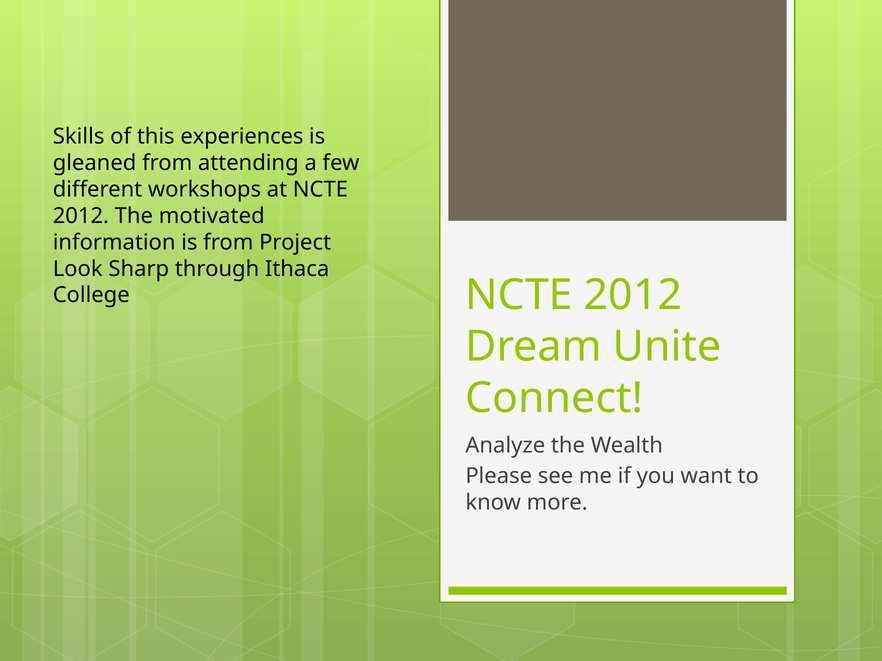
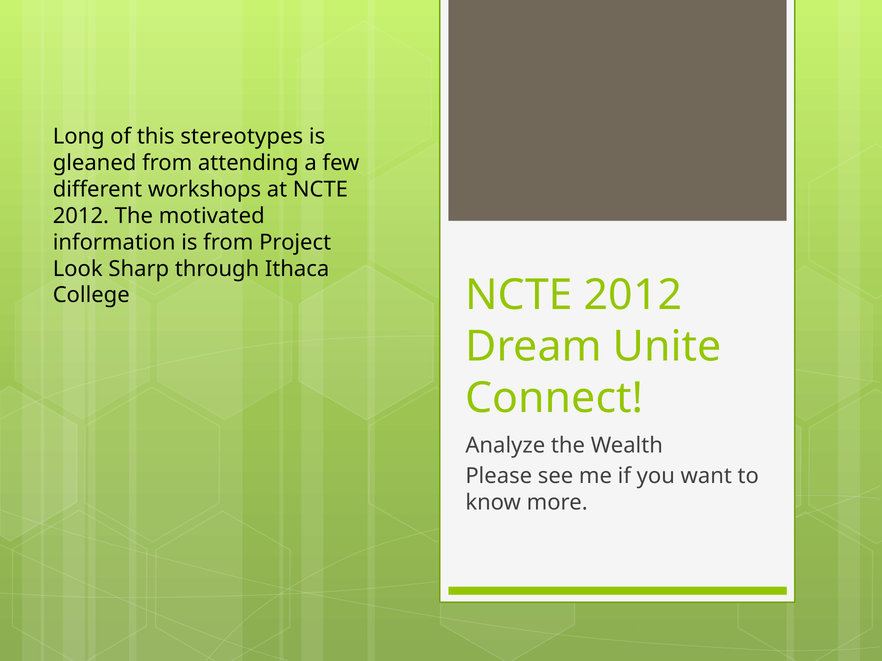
Skills: Skills -> Long (79, 137)
experiences: experiences -> stereotypes (242, 137)
